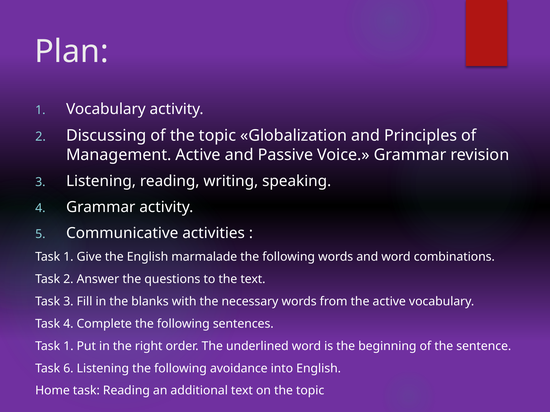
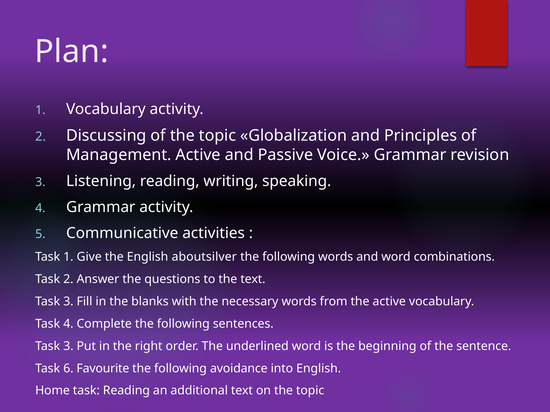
marmalade: marmalade -> aboutsilver (204, 257)
1: 1 -> 3 (68, 346)
6 Listening: Listening -> Favourite (103, 369)
